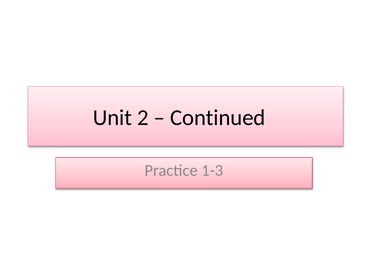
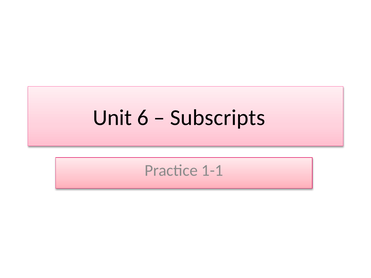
2: 2 -> 6 (143, 118)
Continued: Continued -> Subscripts (218, 118)
1-3: 1-3 -> 1-1 (212, 171)
